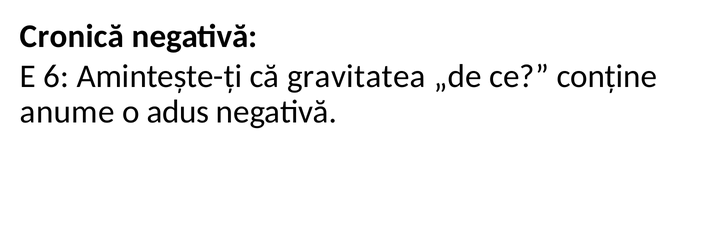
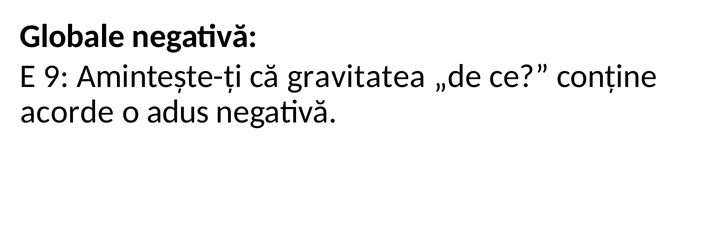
Cronică: Cronică -> Globale (72, 36)
6: 6 -> 9 (56, 76)
anume: anume -> acorde (67, 112)
